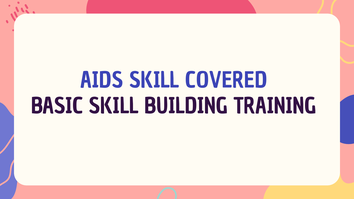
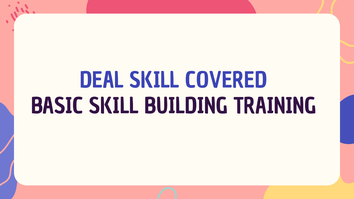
AIDS: AIDS -> DEAL (102, 80)
